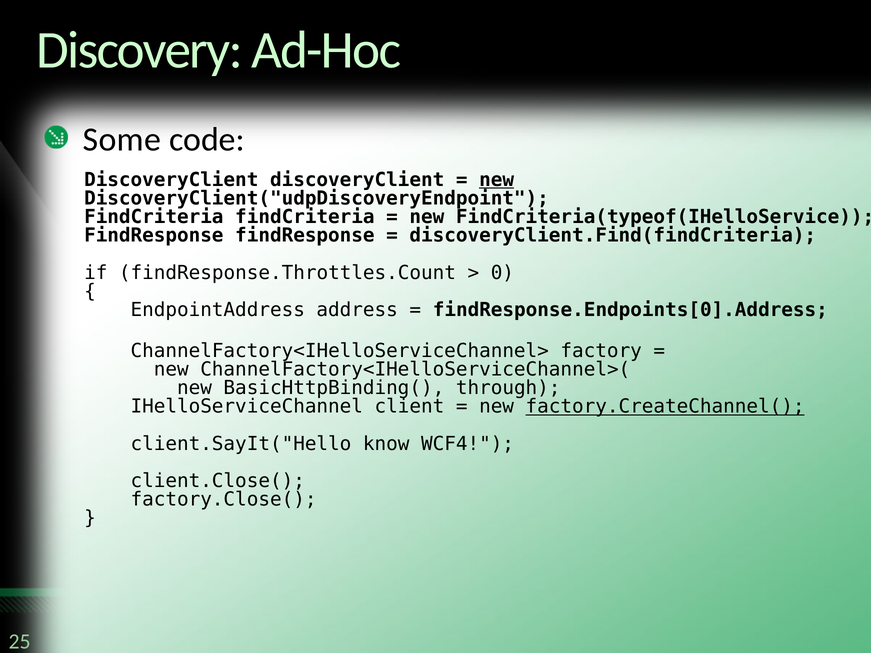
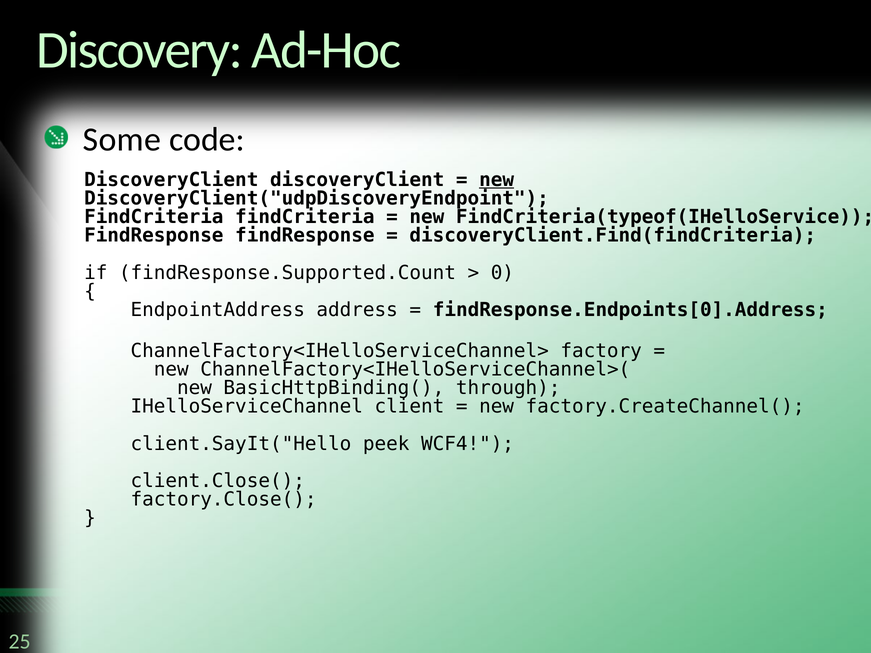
findResponse.Throttles.Count: findResponse.Throttles.Count -> findResponse.Supported.Count (287, 273)
factory.CreateChannel( underline: present -> none (665, 407)
know: know -> peek (386, 444)
